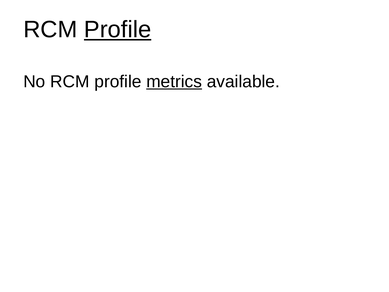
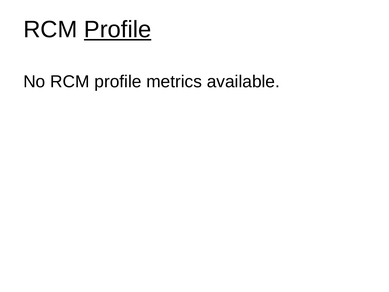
metrics underline: present -> none (174, 82)
